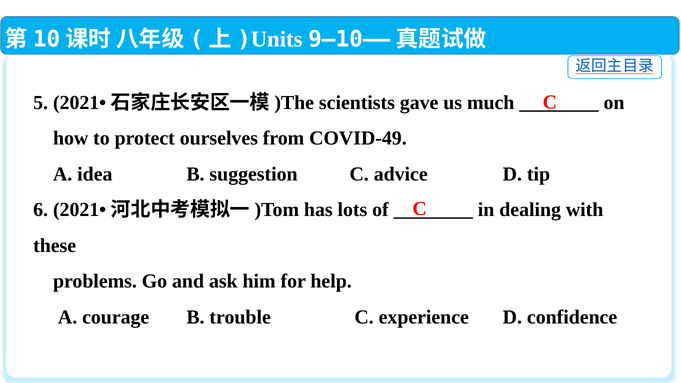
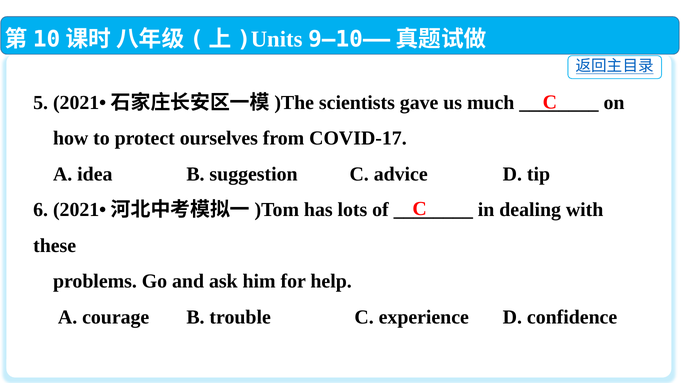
COVID-49: COVID-49 -> COVID-17 (358, 138)
